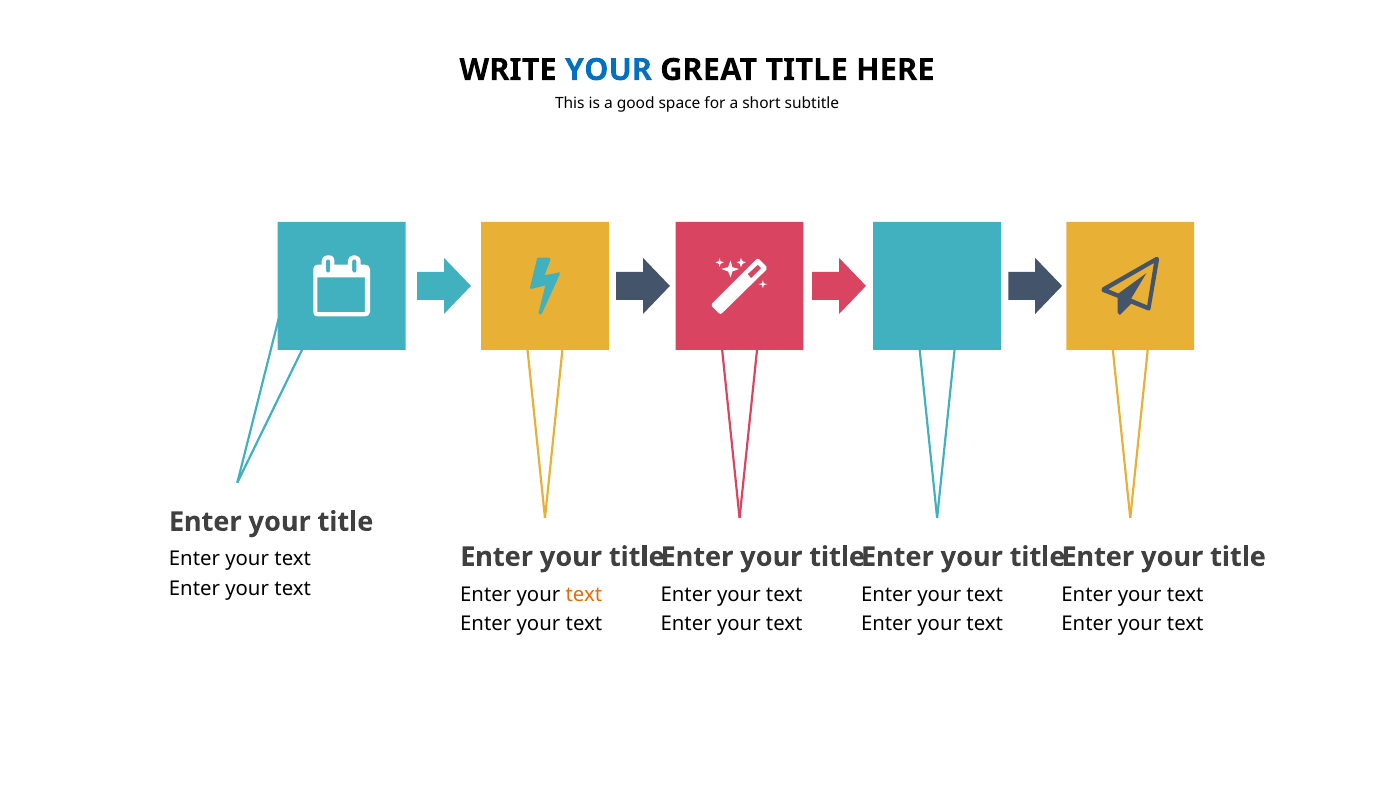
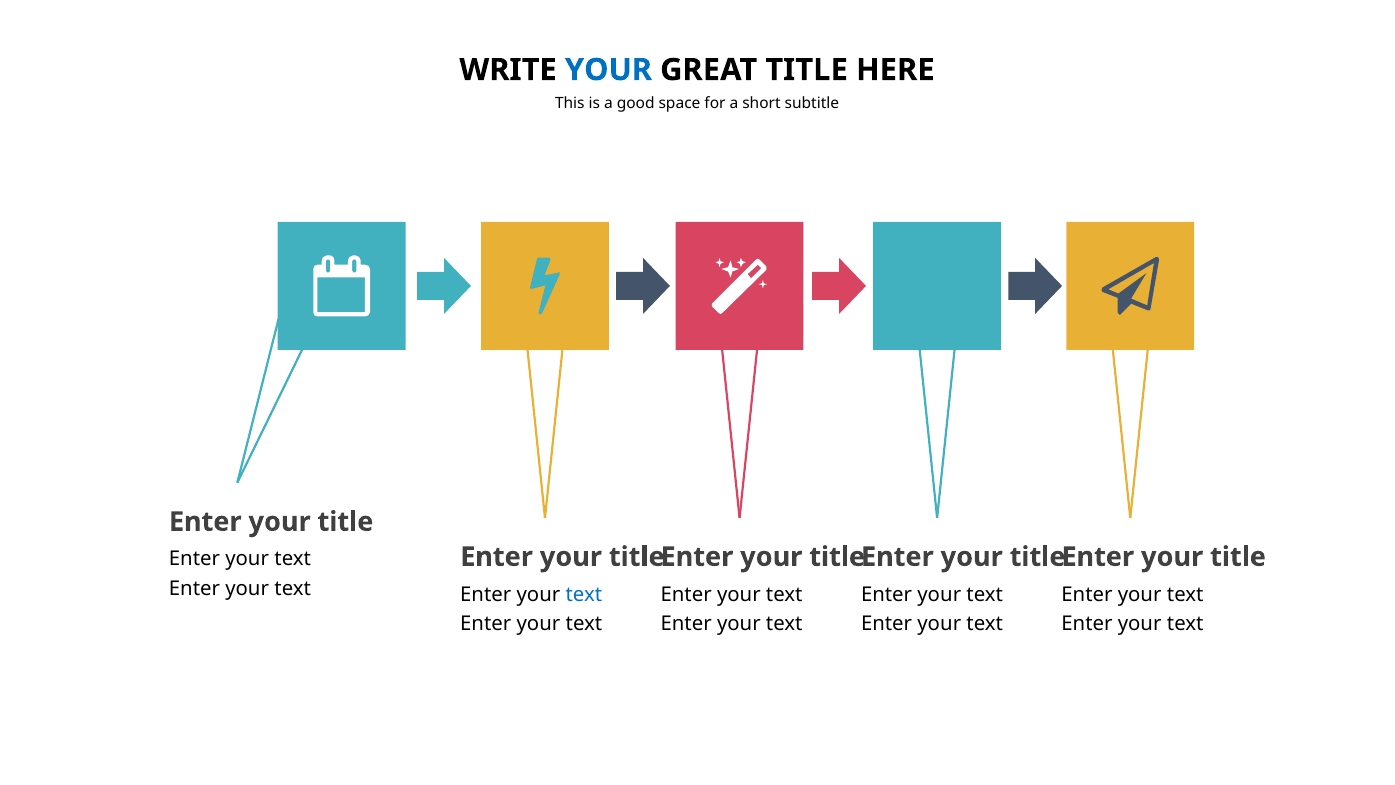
text colour: orange -> blue (584, 594)
